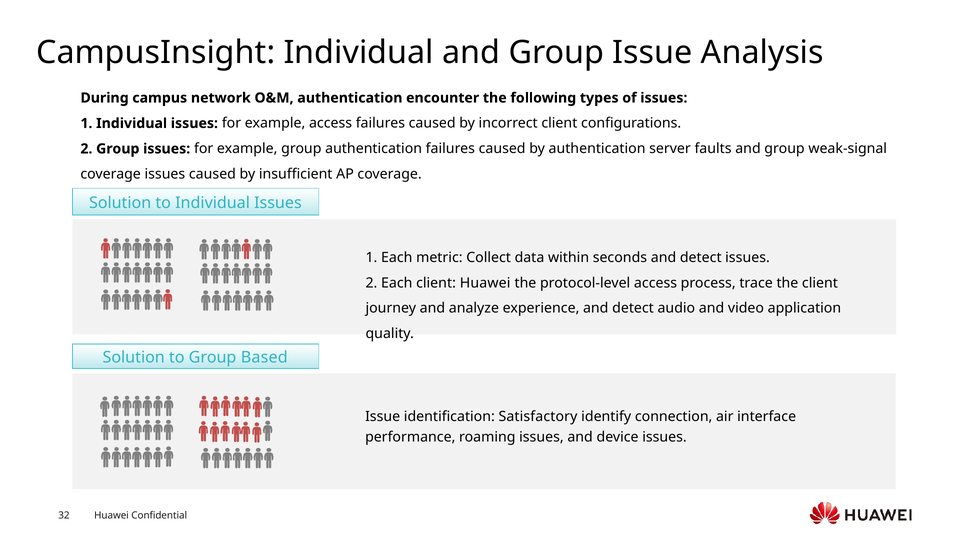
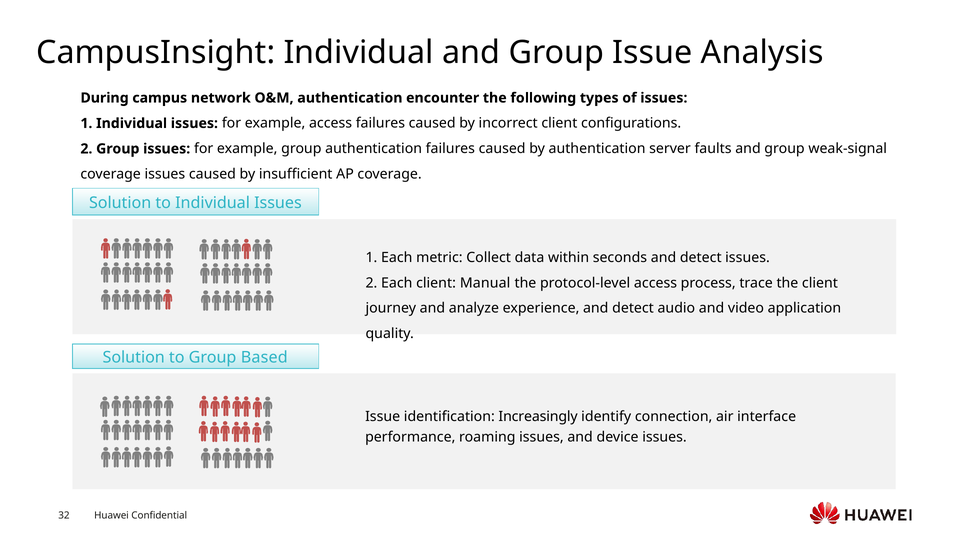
client Huawei: Huawei -> Manual (485, 283)
Satisfactory: Satisfactory -> Increasingly (538, 417)
